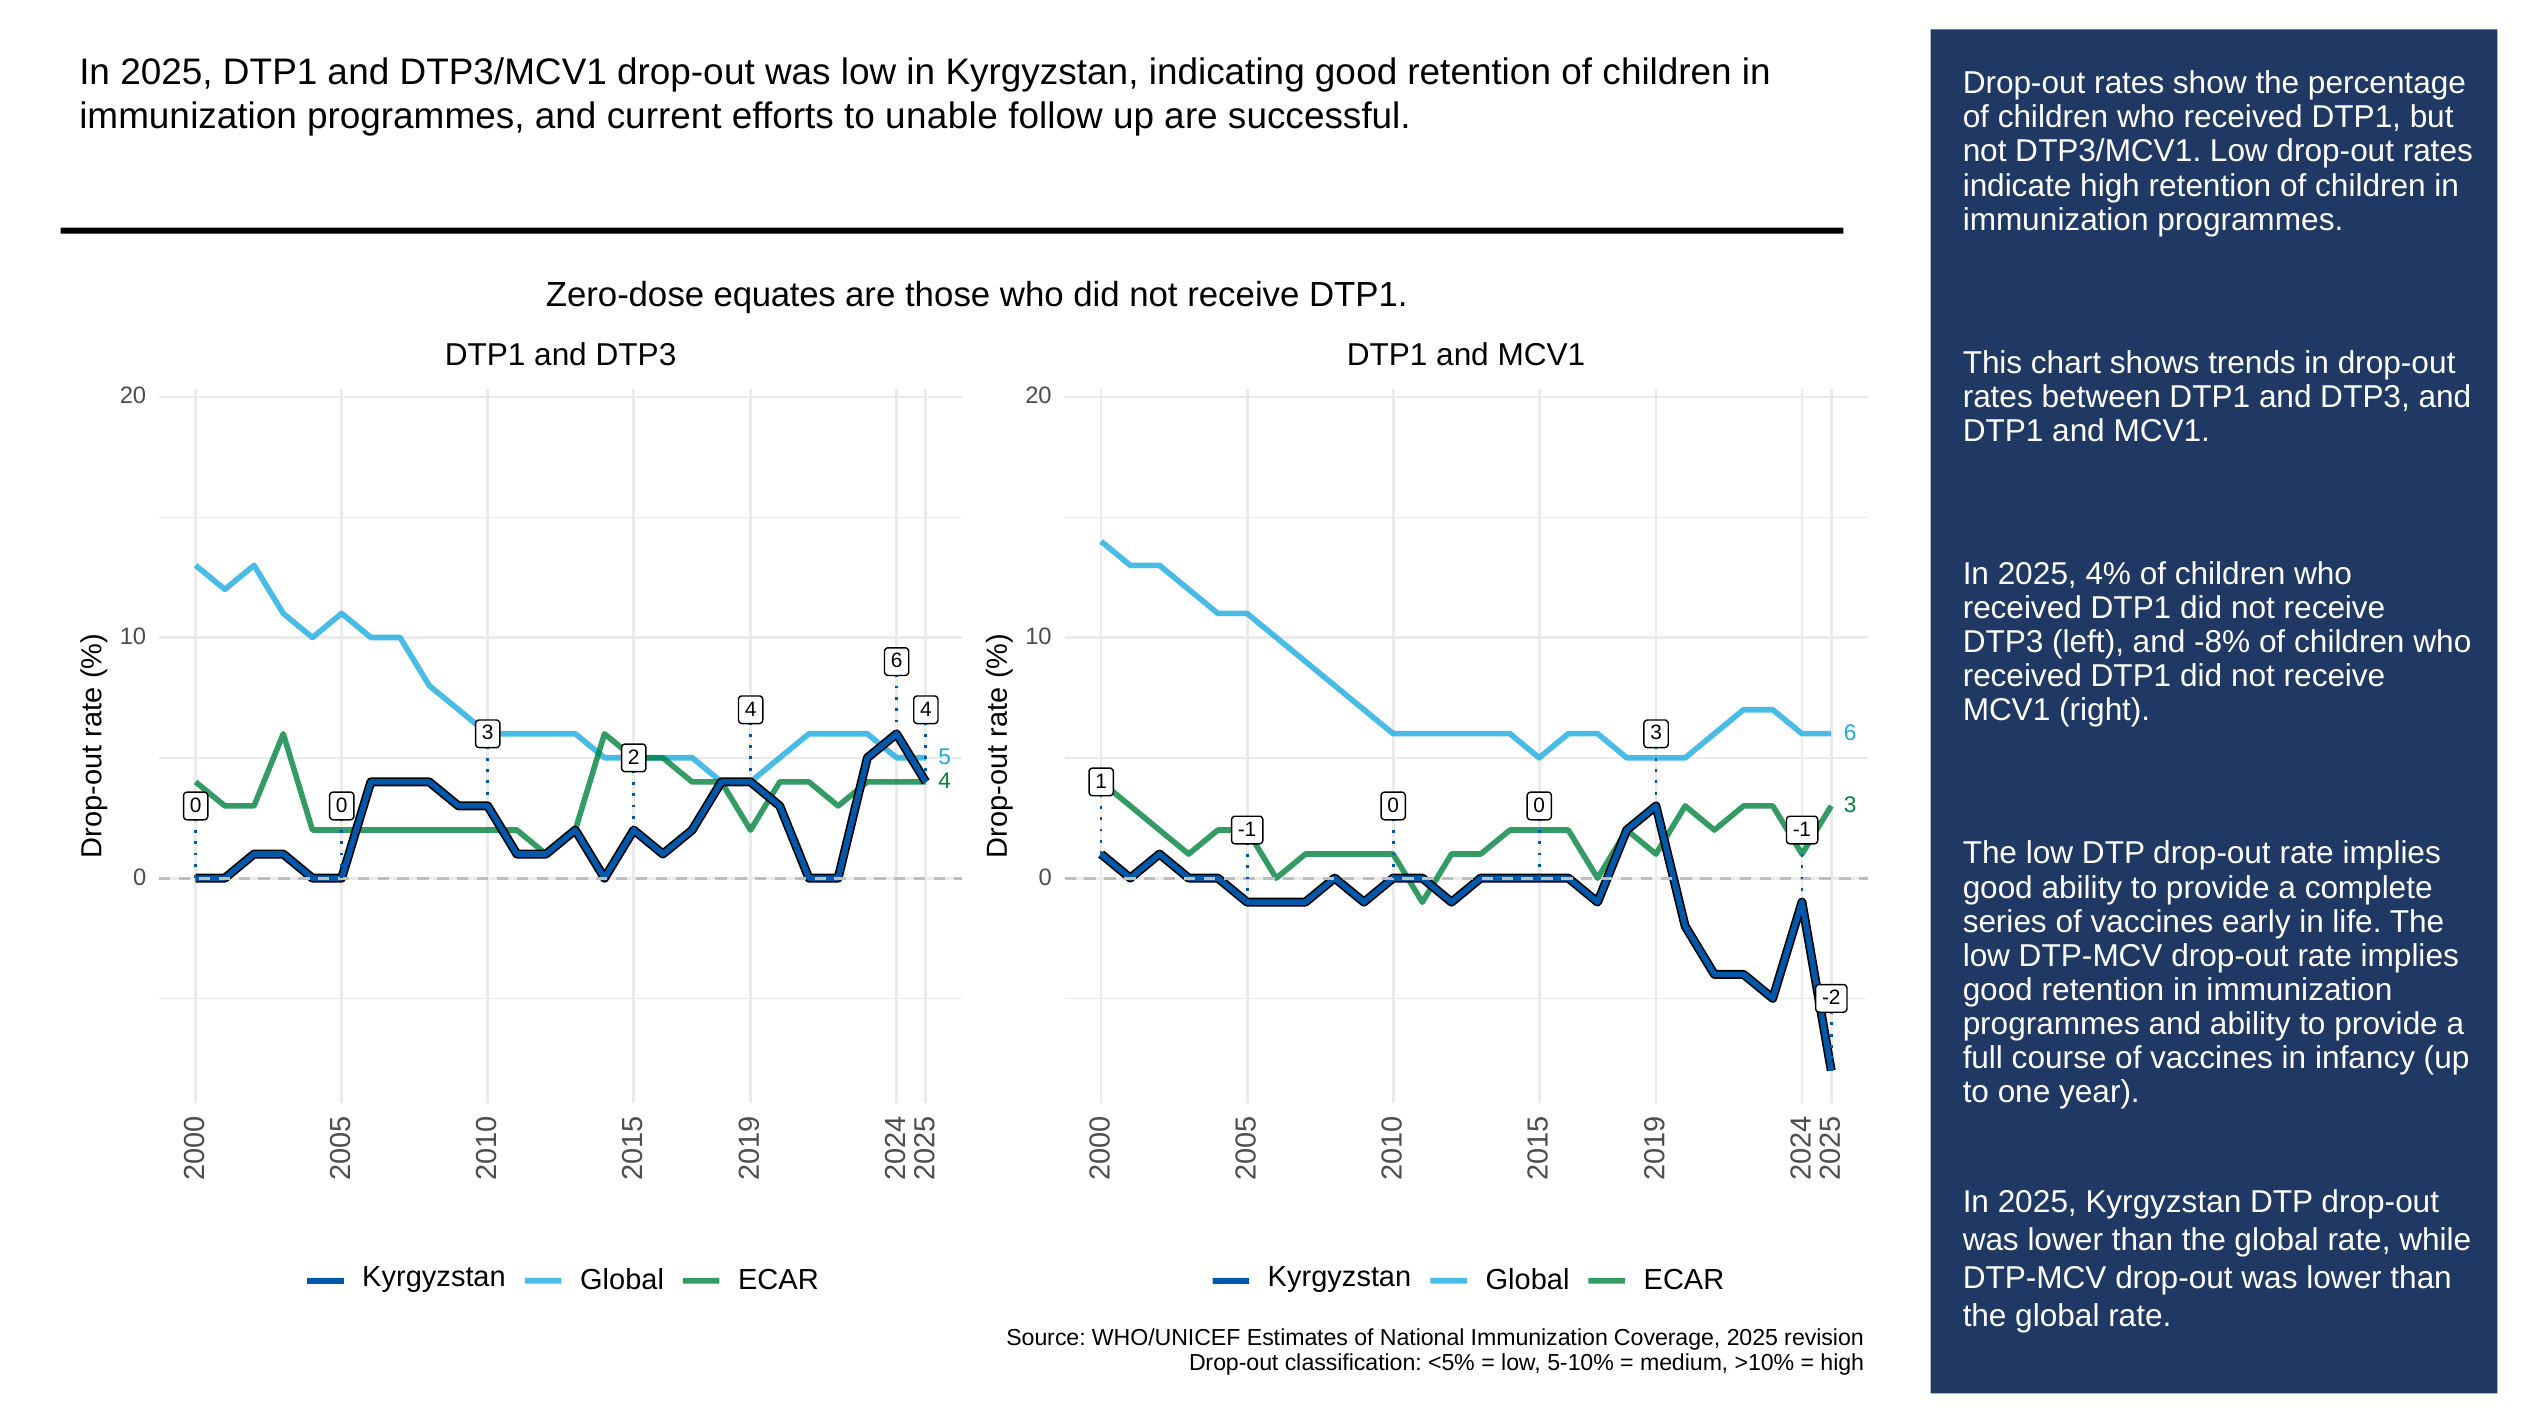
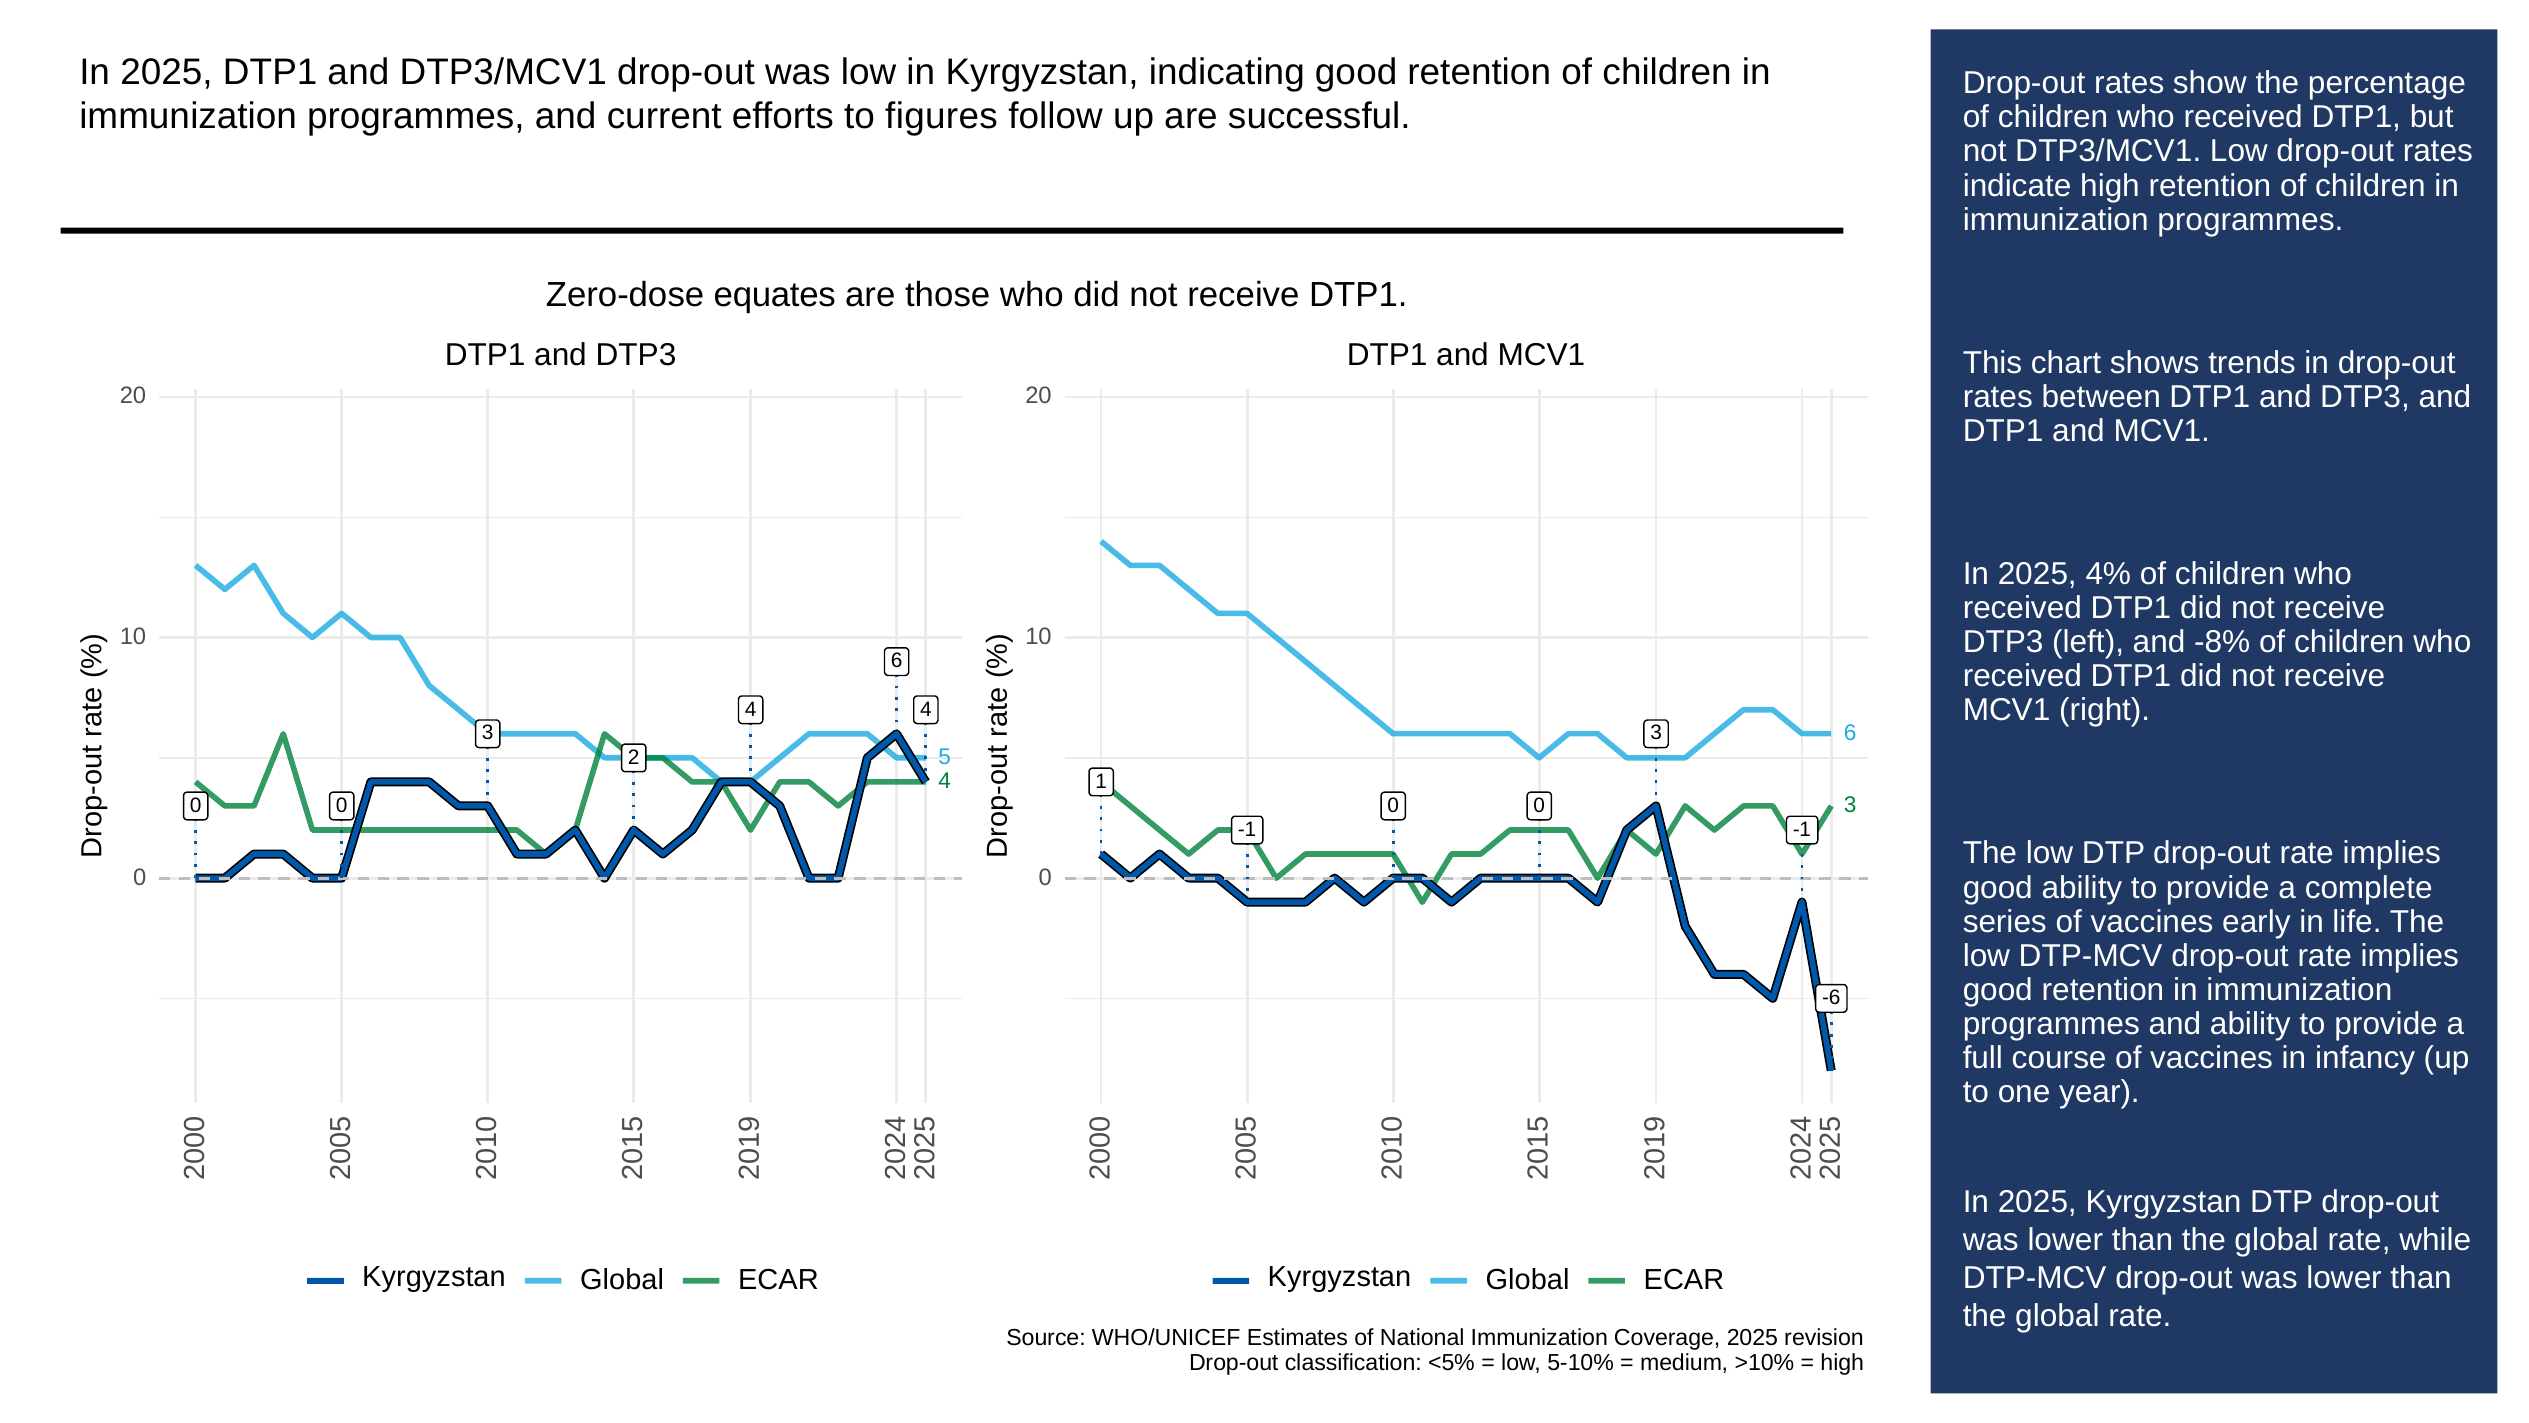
unable: unable -> figures (942, 116)
-2: -2 -> -6 (1831, 997)
